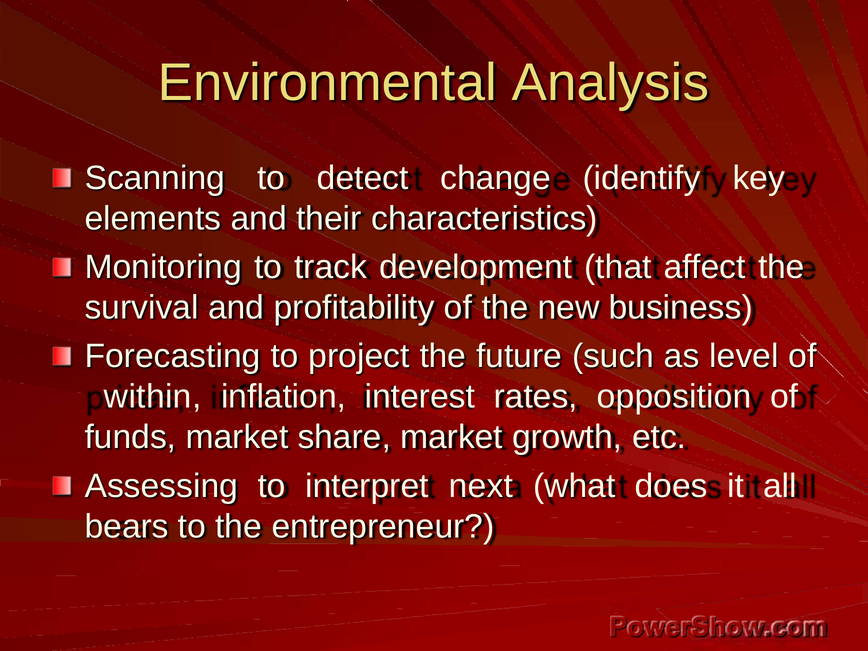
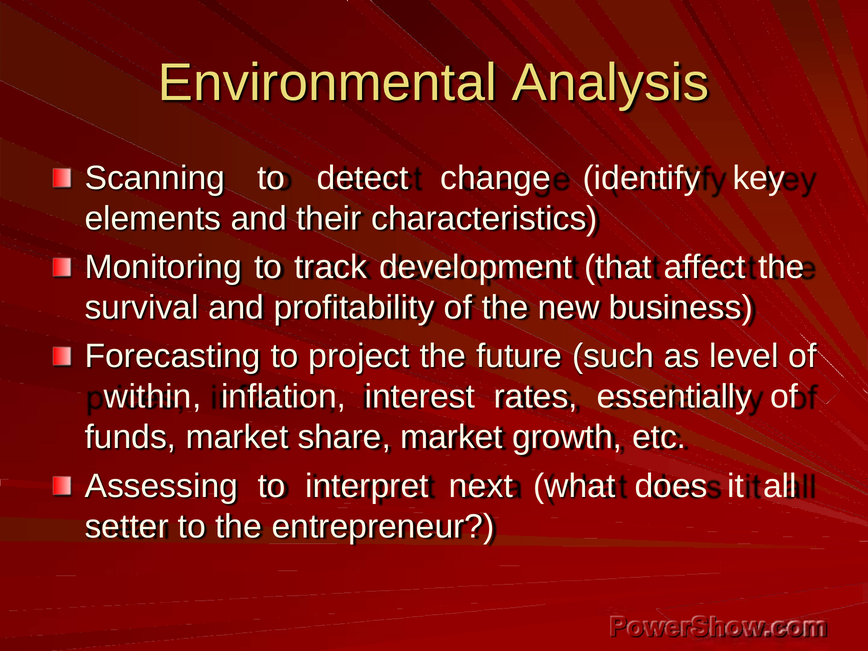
opposition: opposition -> essentially (674, 397)
bears: bears -> setter (127, 527)
